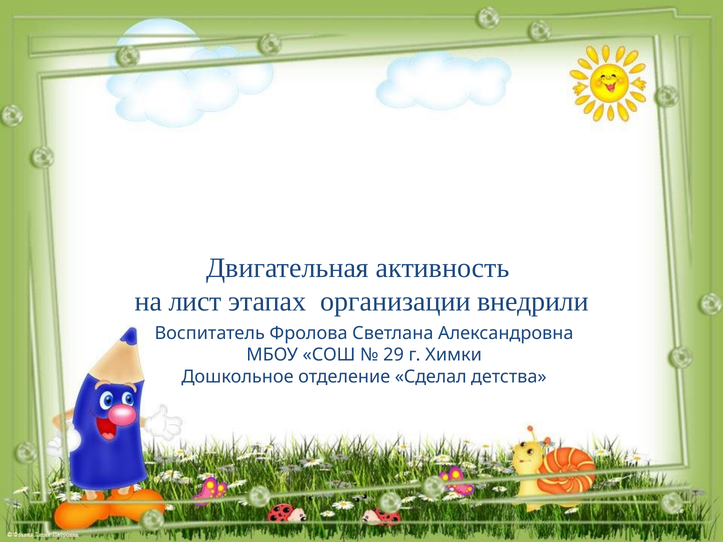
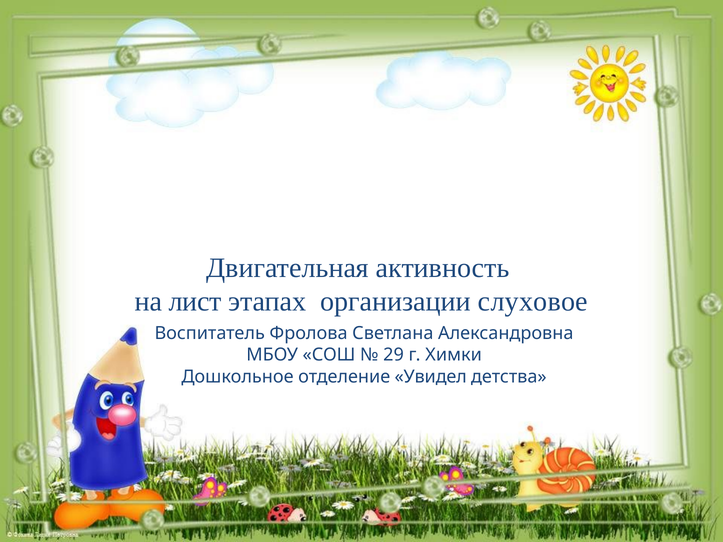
внедрили: внедрили -> слуховое (533, 302)
Сделал: Сделал -> Увидел (431, 377)
